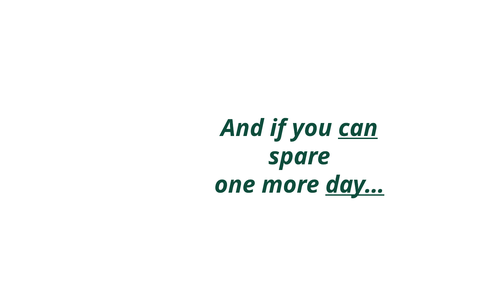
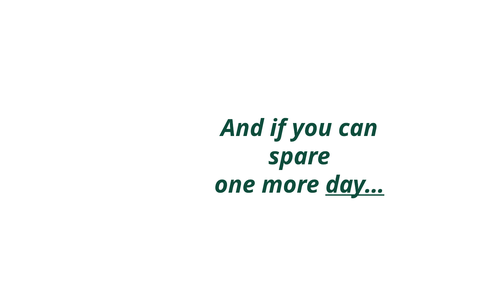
can underline: present -> none (358, 128)
